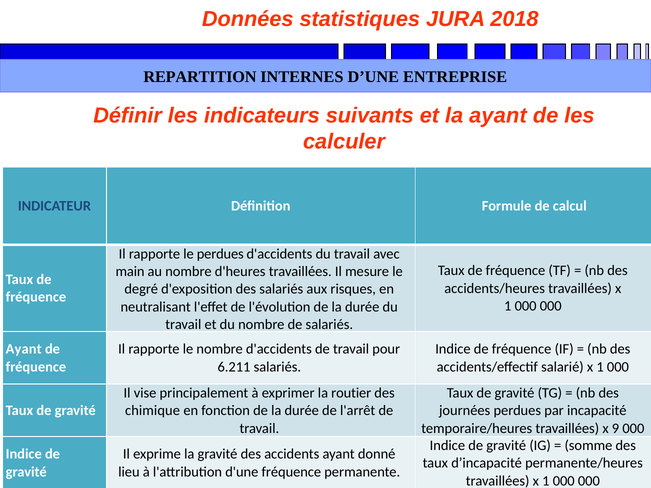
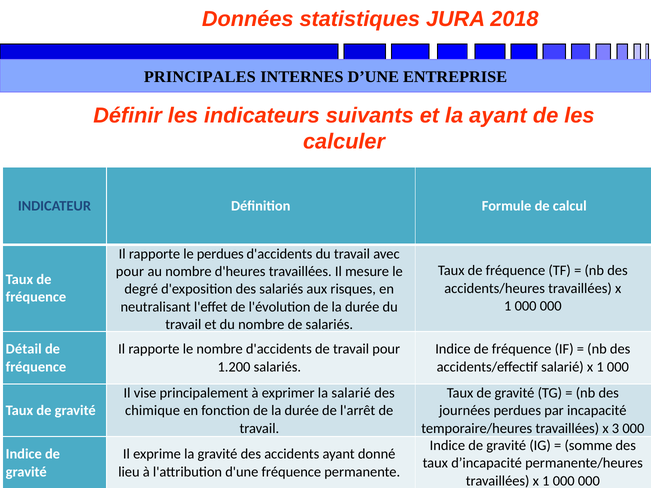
REPARTITION: REPARTITION -> PRINCIPALES (200, 77)
main: main -> pour (130, 272)
Ayant: Ayant -> Détail (24, 349)
6.211: 6.211 -> 1.200 (234, 367)
la routier: routier -> salarié (351, 393)
9: 9 -> 3 (616, 429)
